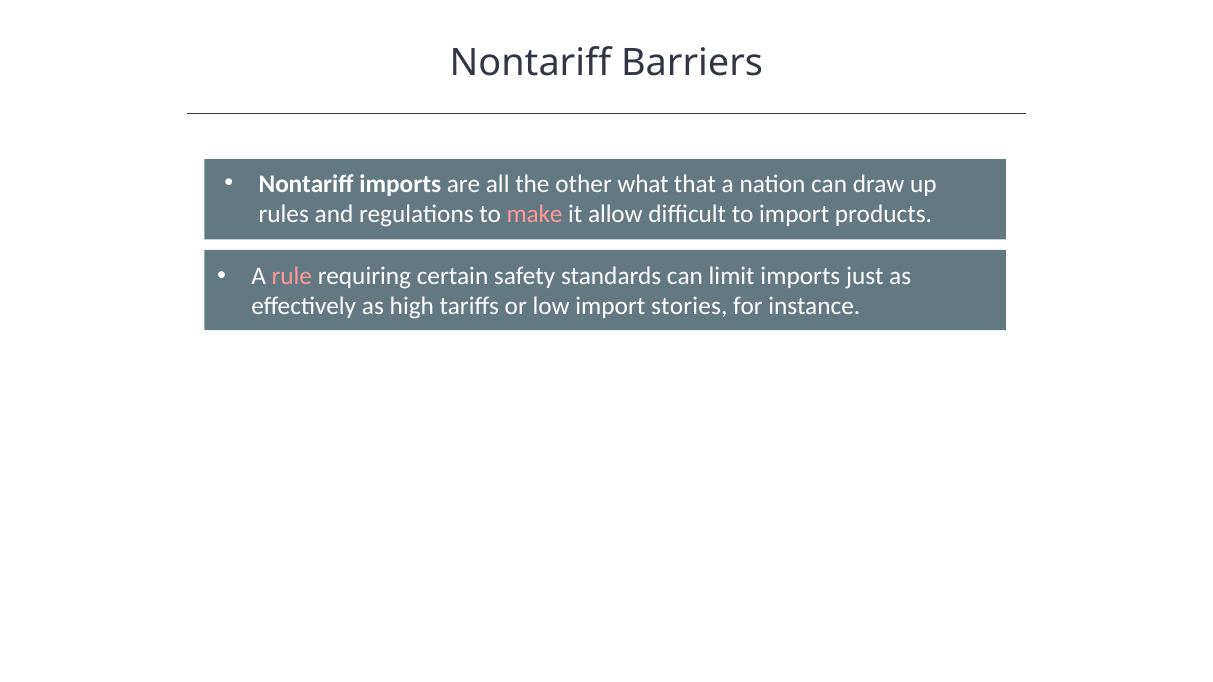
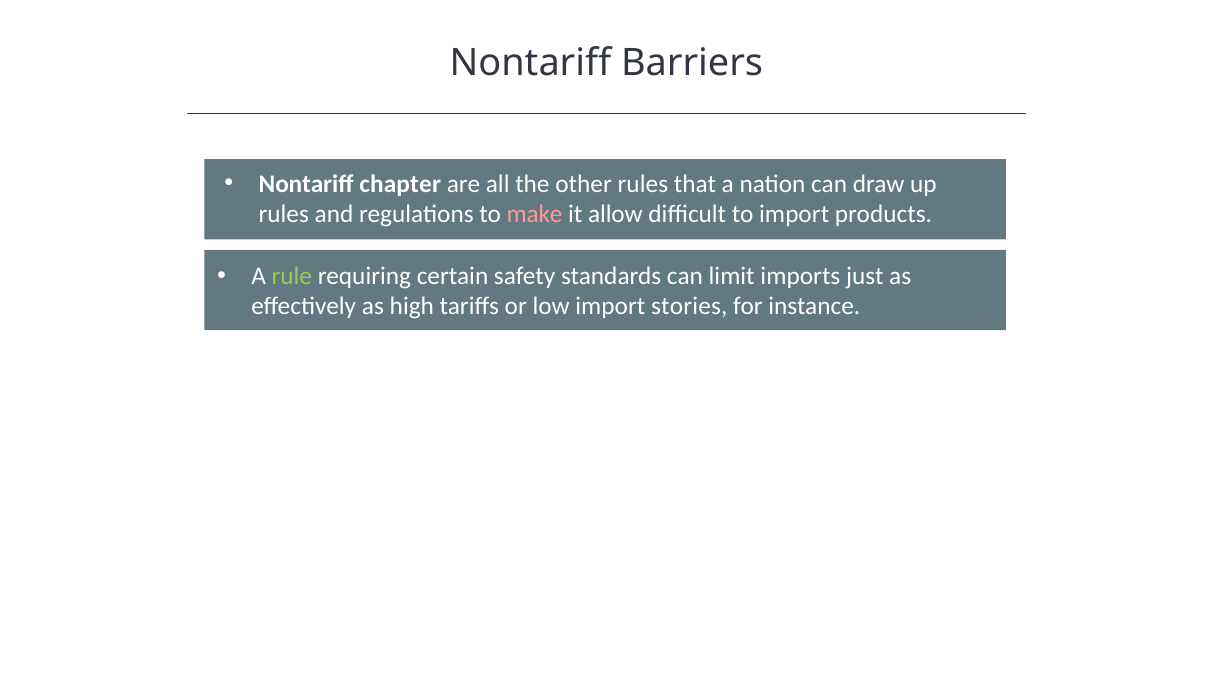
Nontariff imports: imports -> chapter (400, 184)
other what: what -> rules (643, 184)
rule colour: pink -> light green (292, 276)
